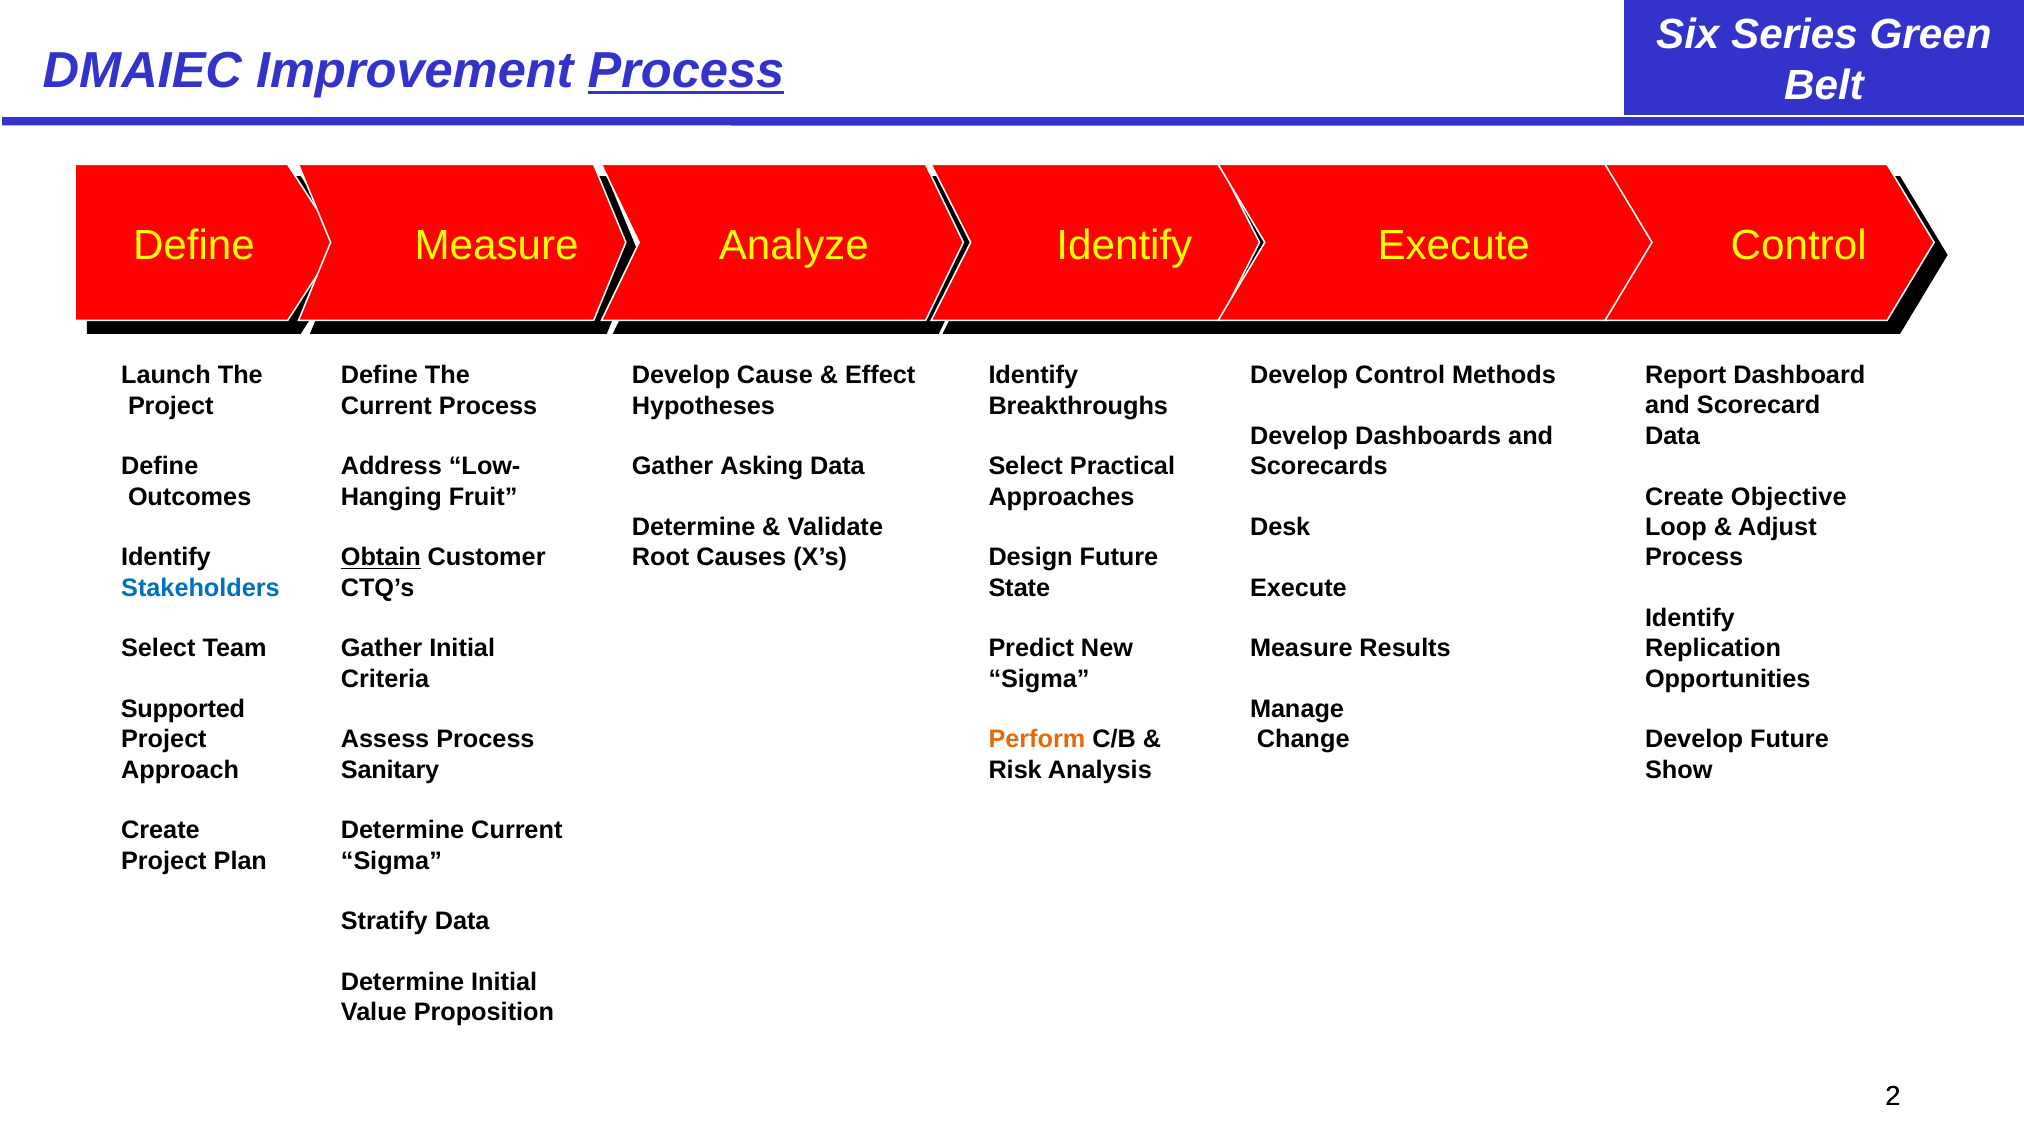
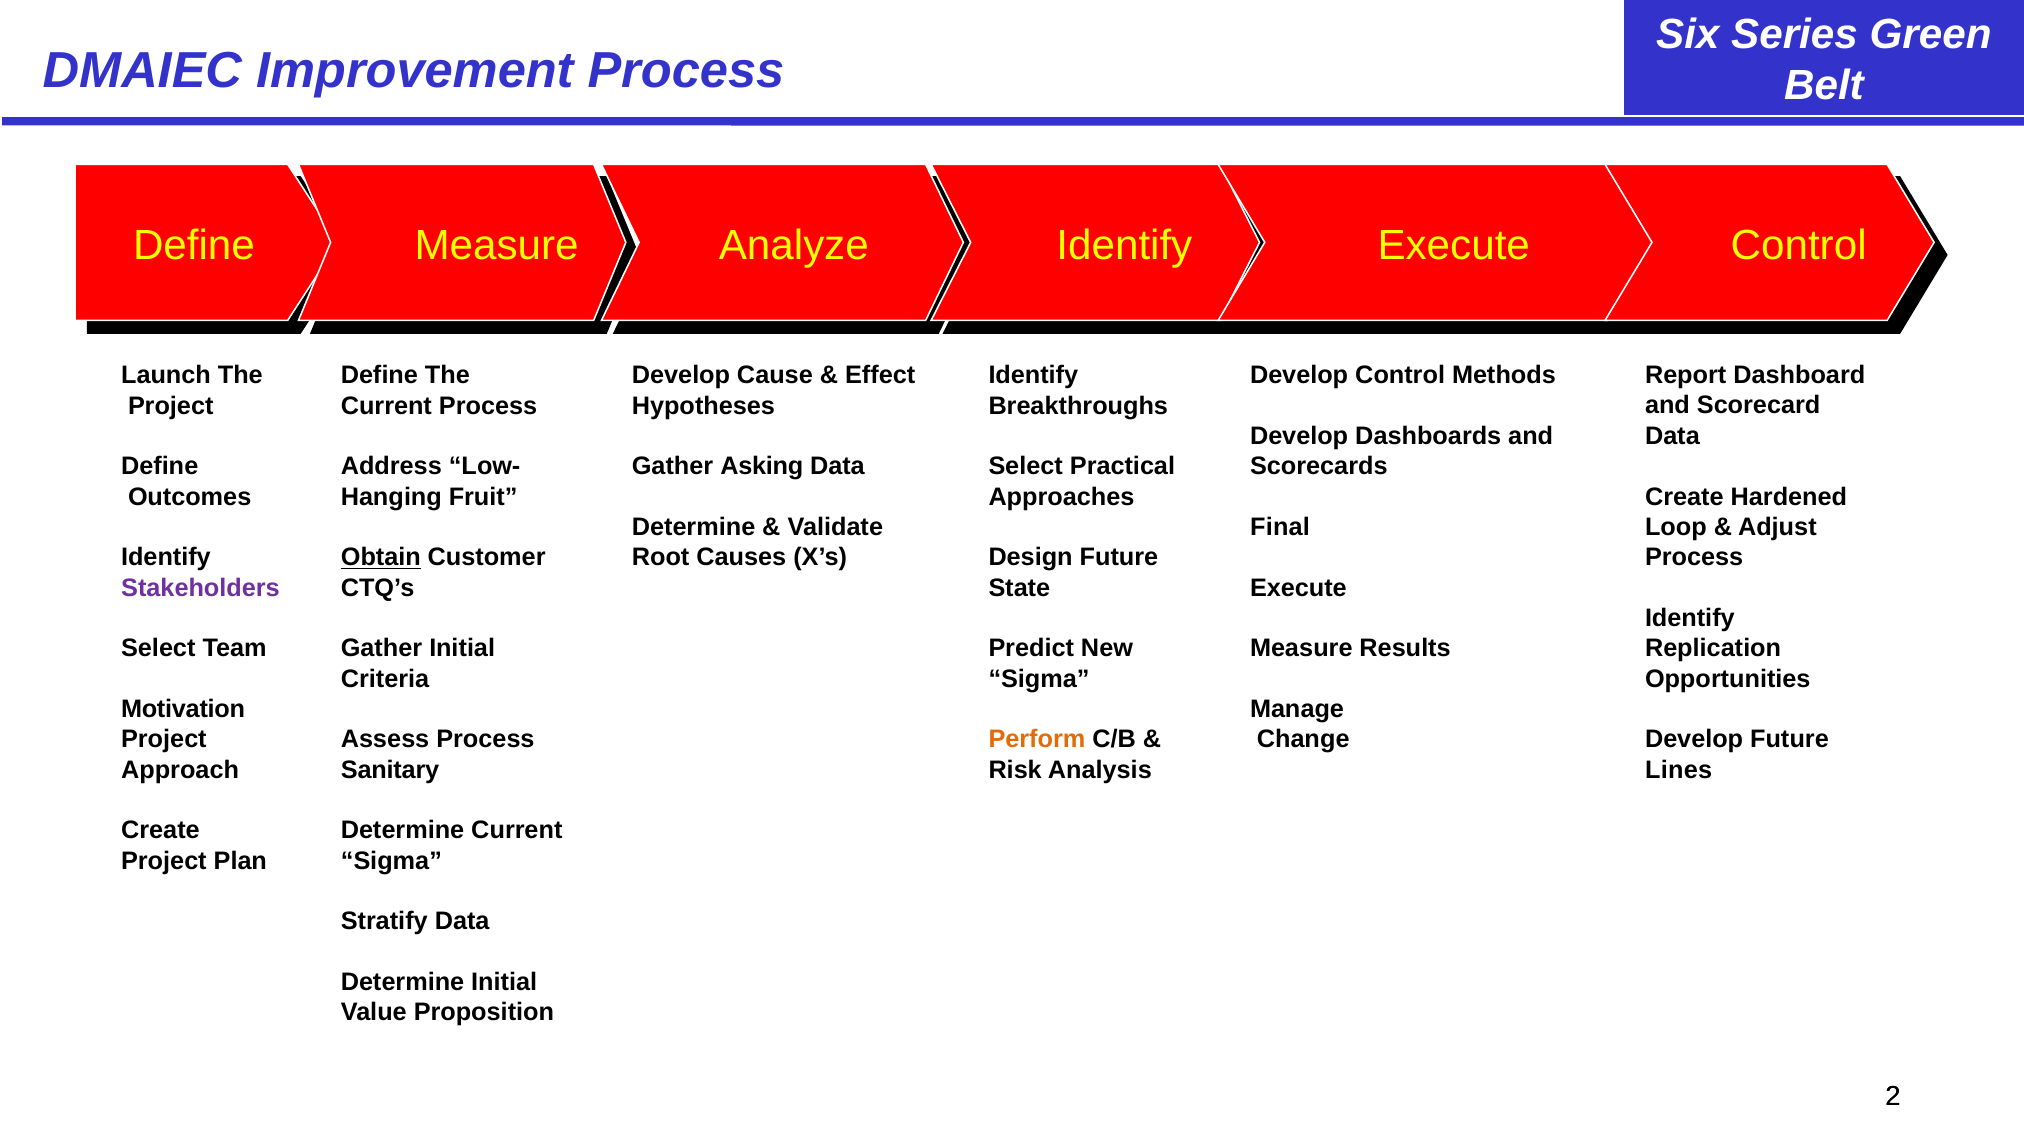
Process underline: present -> none (686, 71)
Objective: Objective -> Hardened (1789, 497)
Desk: Desk -> Final (1280, 527)
Stakeholders colour: blue -> purple (200, 588)
Supported: Supported -> Motivation (183, 709)
Show: Show -> Lines (1679, 770)
